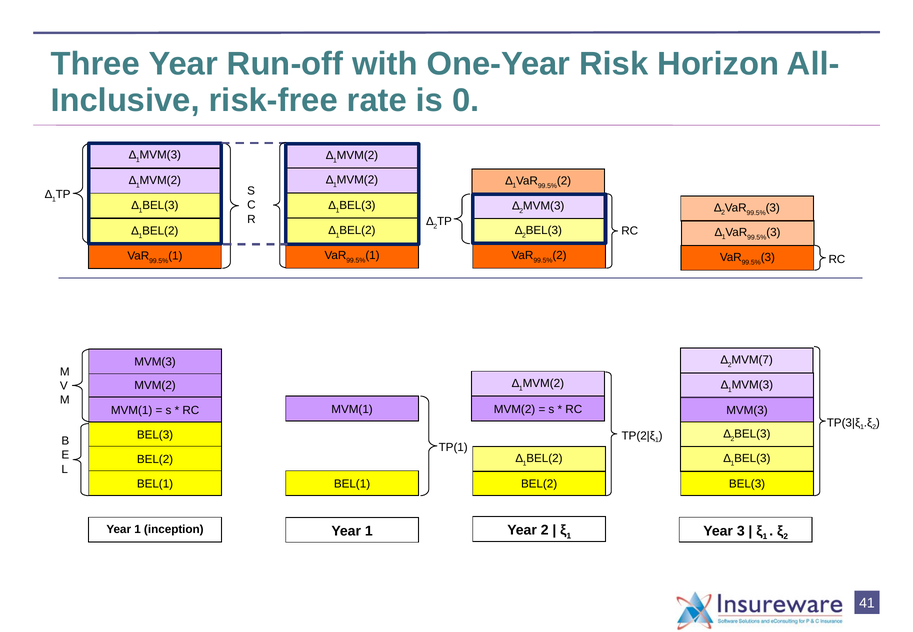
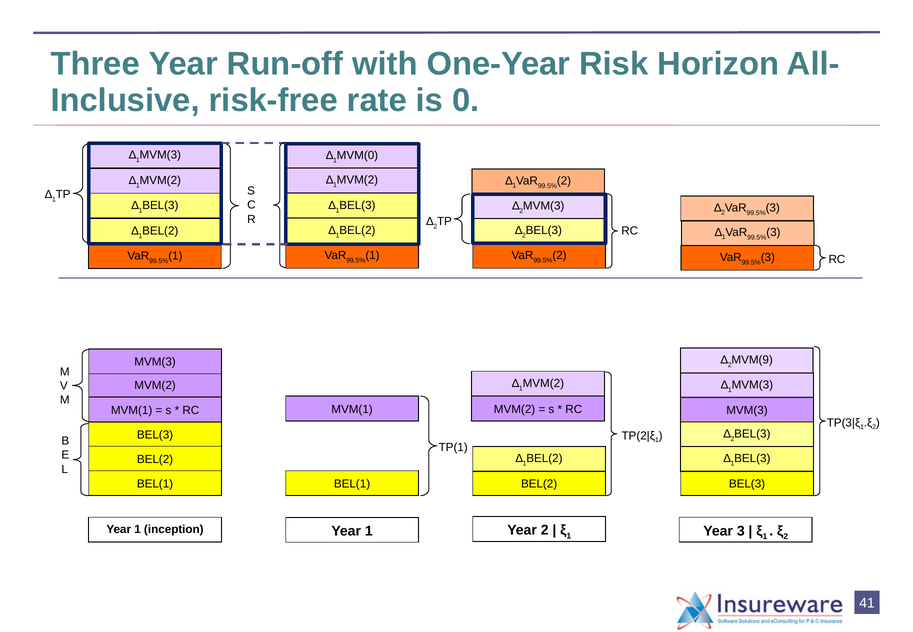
MVM(2: MVM(2 -> MVM(0 (357, 155)
MVM(7: MVM(7 -> MVM(9 (752, 360)
